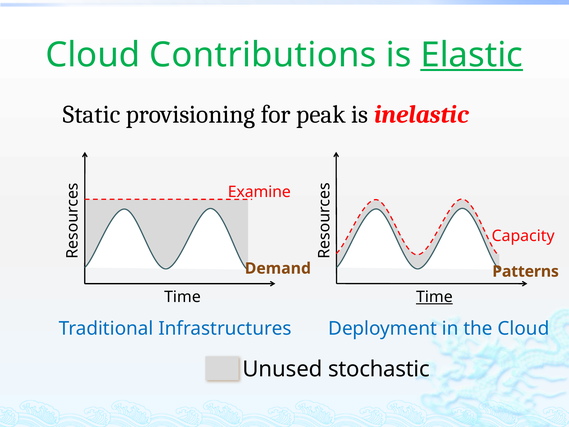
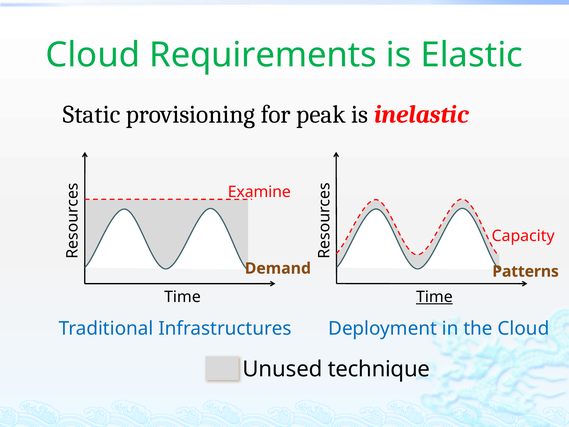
Contributions: Contributions -> Requirements (263, 55)
Elastic underline: present -> none (472, 55)
stochastic: stochastic -> technique (379, 369)
